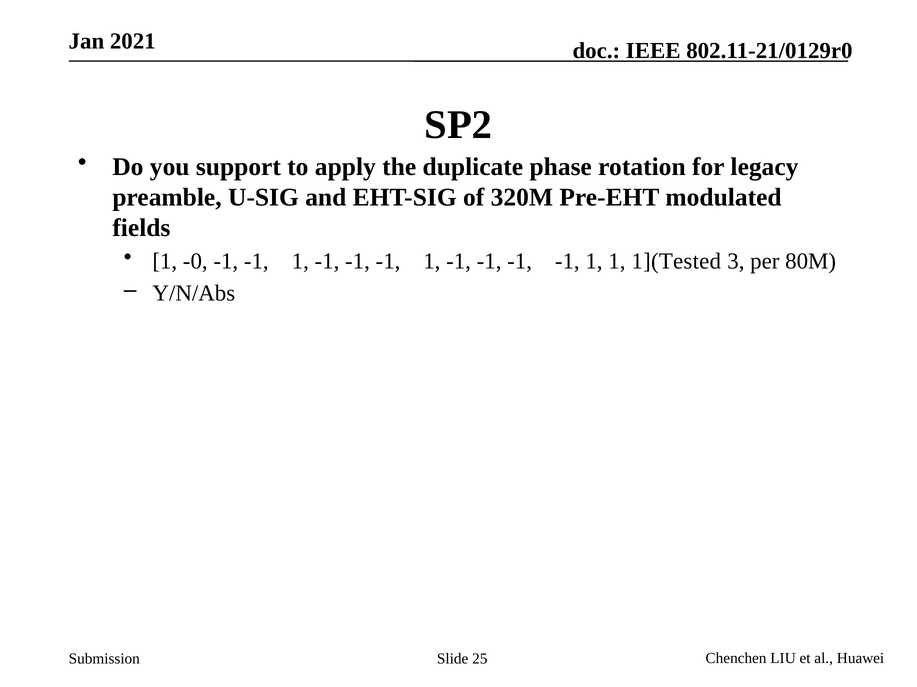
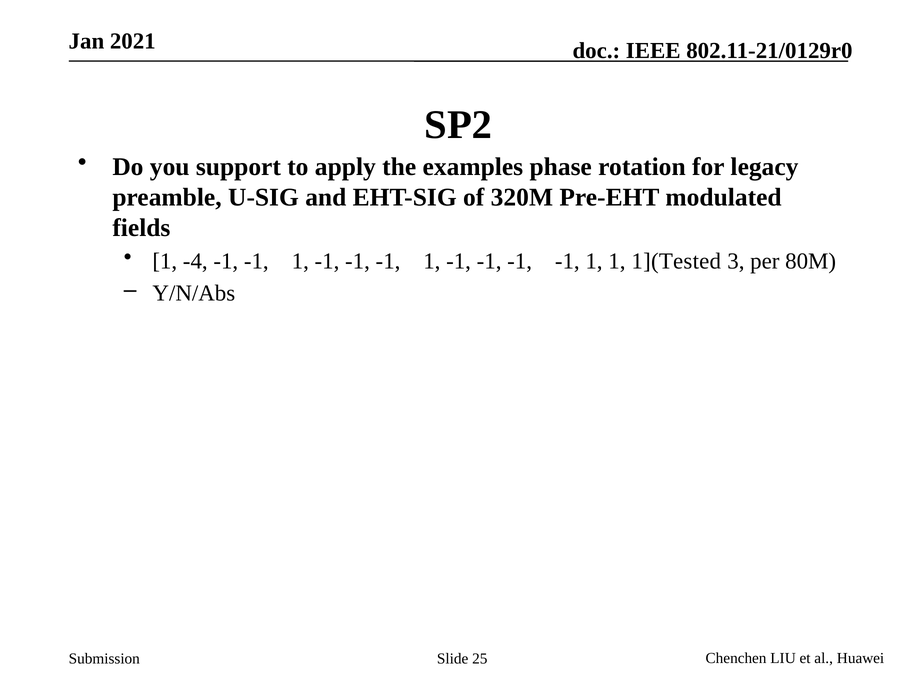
duplicate: duplicate -> examples (473, 167)
-0: -0 -> -4 (195, 261)
